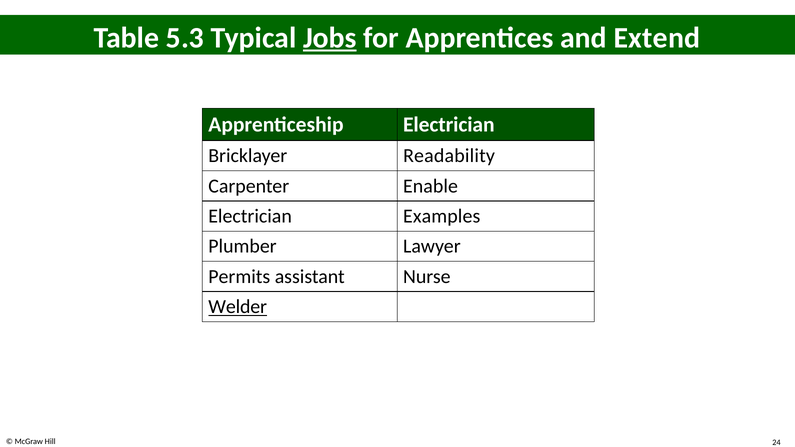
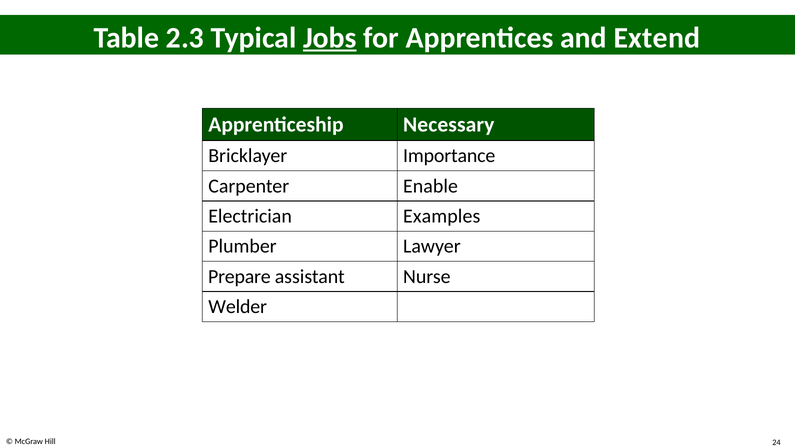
5.3: 5.3 -> 2.3 (185, 38)
Apprenticeship Electrician: Electrician -> Necessary (449, 125)
Readability: Readability -> Importance (449, 156)
Permits: Permits -> Prepare (239, 277)
Welder underline: present -> none (238, 307)
